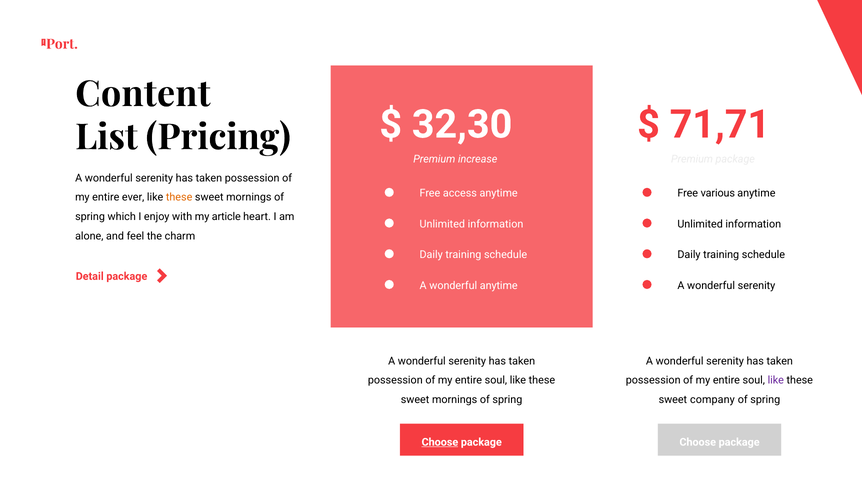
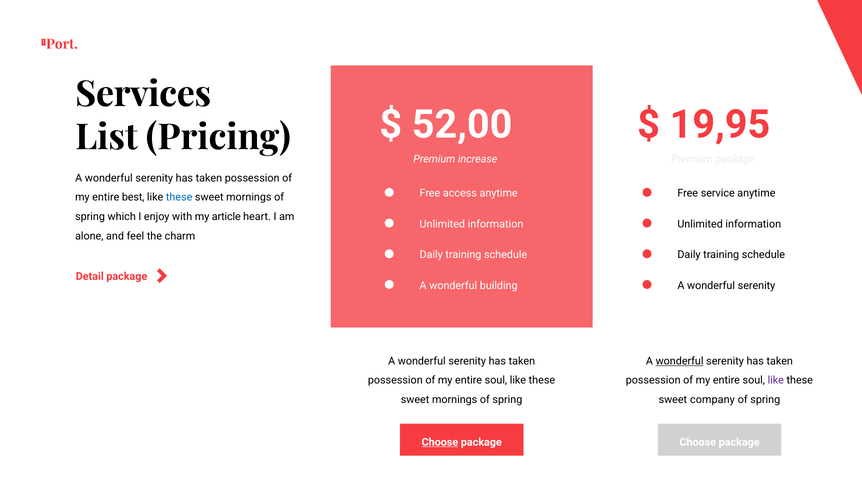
Content: Content -> Services (143, 94)
32,30: 32,30 -> 52,00 (462, 124)
71,71: 71,71 -> 19,95 (720, 124)
various: various -> service (718, 193)
ever: ever -> best (133, 197)
these colour: orange -> blue (179, 197)
wonderful anytime: anytime -> building (499, 285)
wonderful underline: none -> present (680, 361)
